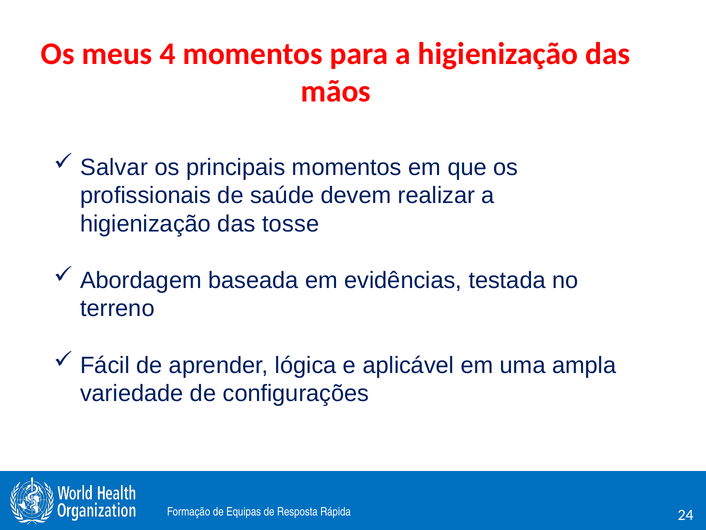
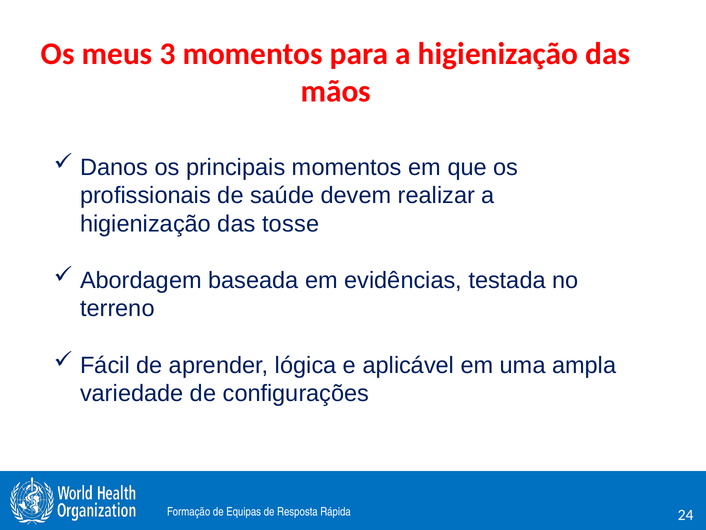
4: 4 -> 3 (168, 54)
Salvar: Salvar -> Danos (114, 167)
